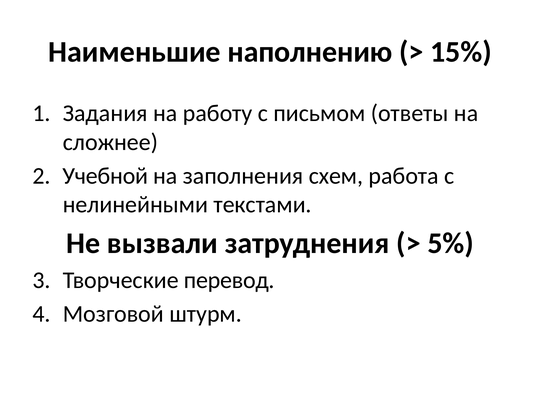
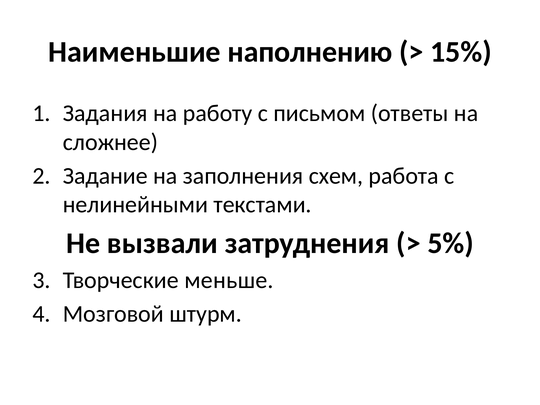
Учебной: Учебной -> Задание (105, 176)
перевод: перевод -> меньше (229, 280)
